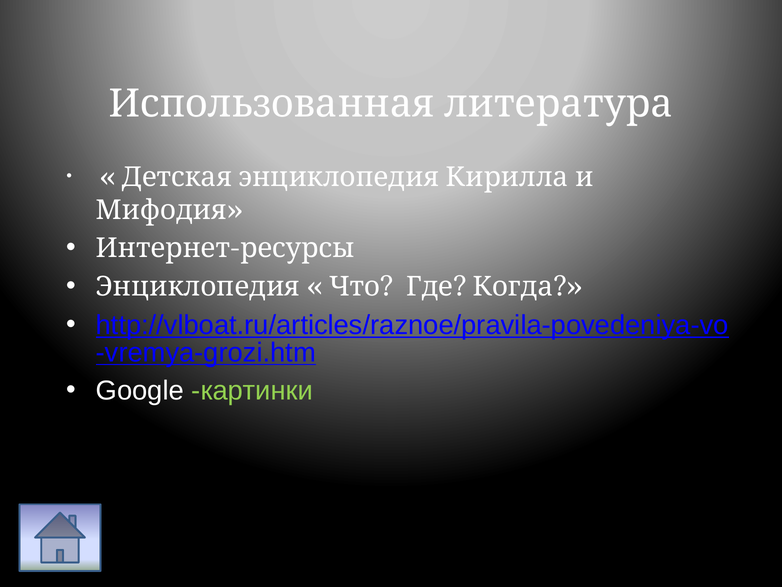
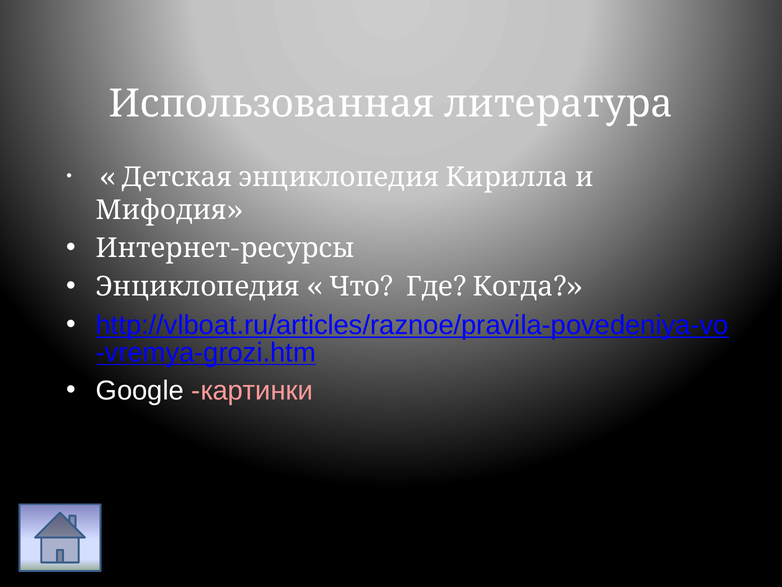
картинки colour: light green -> pink (252, 391)
